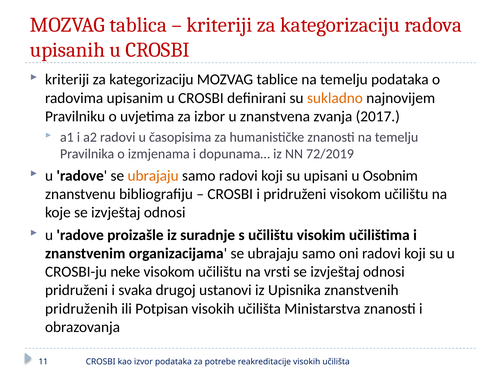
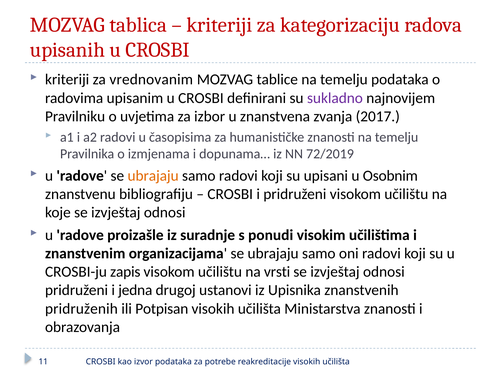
kategorizaciju: kategorizaciju -> vrednovanim (151, 80)
sukladno colour: orange -> purple (335, 98)
s učilištu: učilištu -> ponudi (271, 235)
neke: neke -> zapis (125, 272)
svaka: svaka -> jedna (135, 290)
